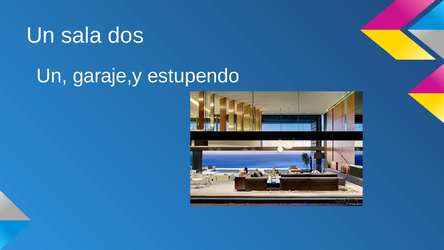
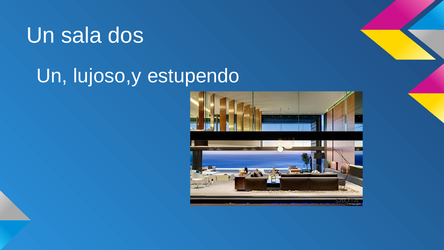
garaje,y: garaje,y -> lujoso,y (107, 76)
